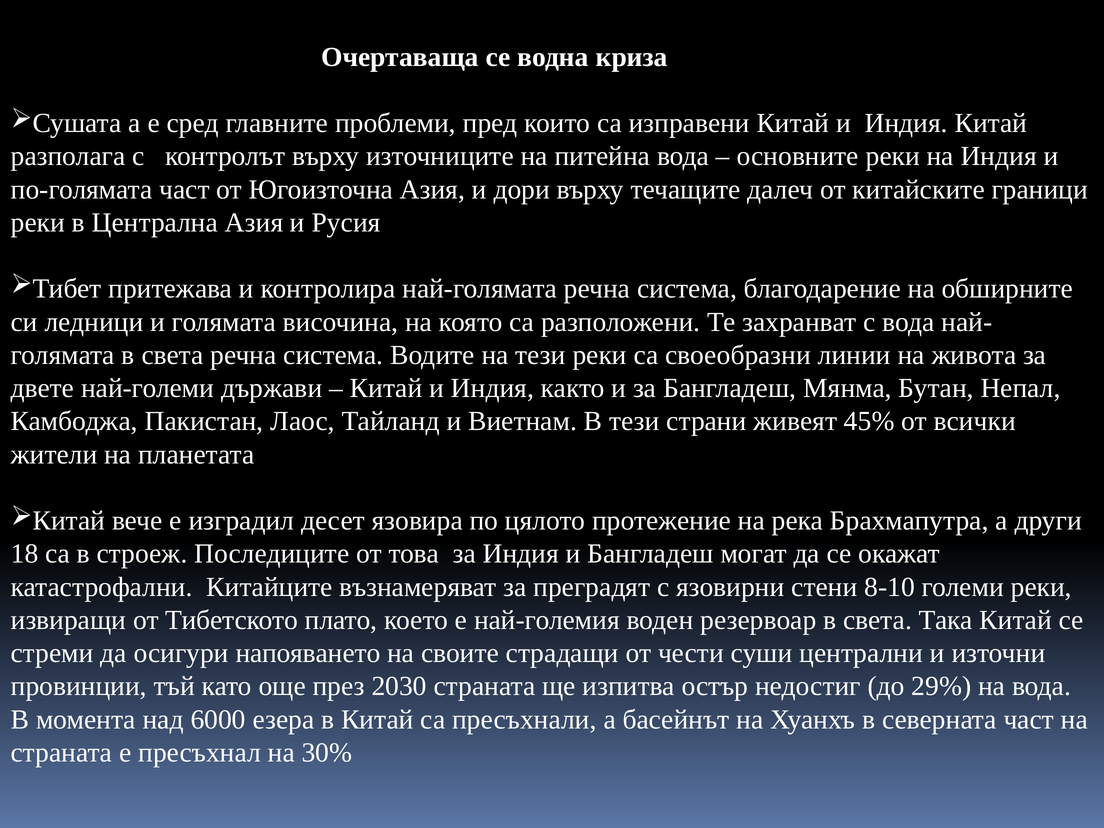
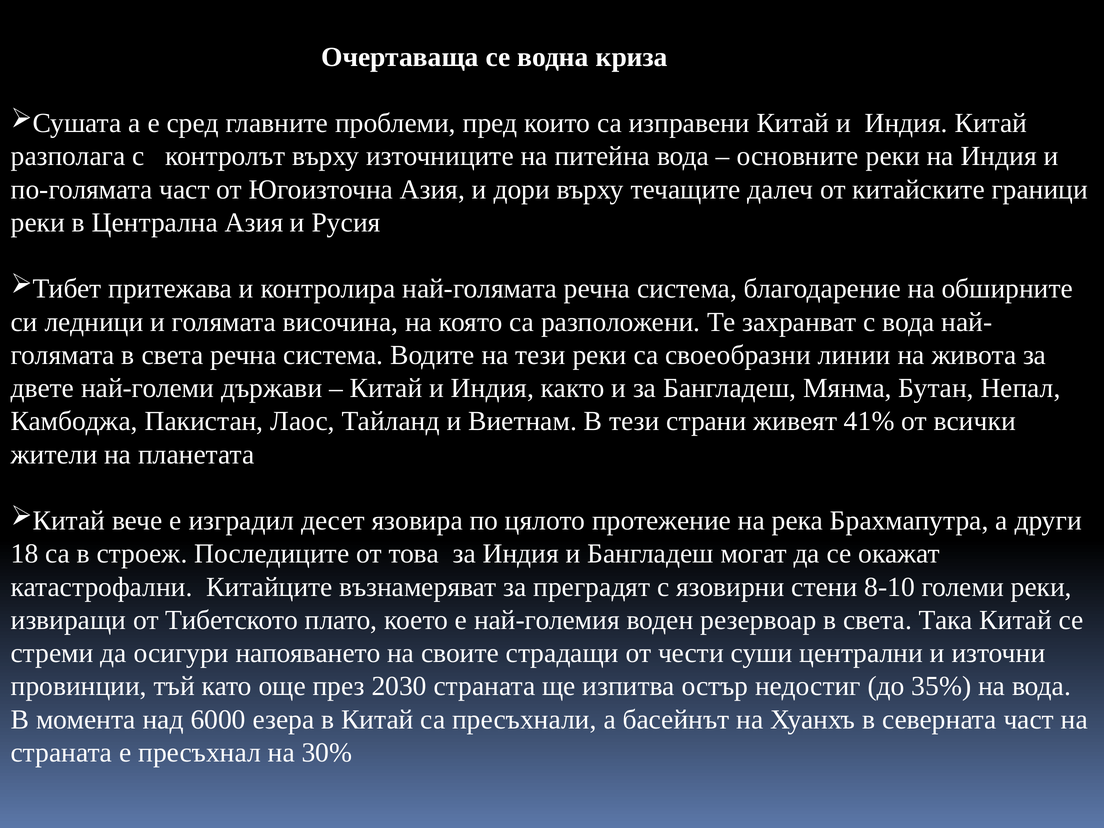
45%: 45% -> 41% (869, 421)
29%: 29% -> 35% (941, 686)
